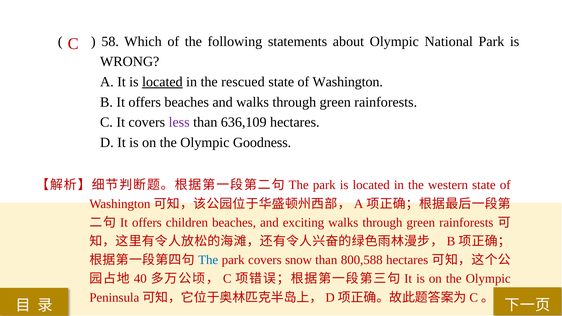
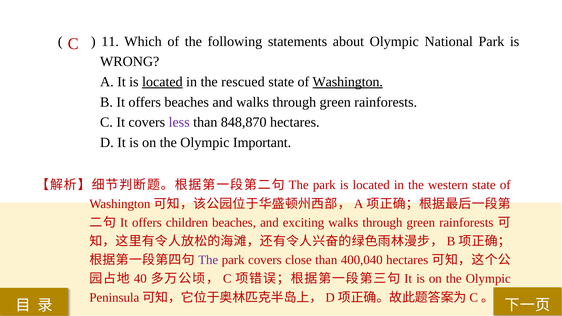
58: 58 -> 11 (110, 41)
Washington underline: none -> present (348, 82)
636,109: 636,109 -> 848,870 (244, 122)
Goodness: Goodness -> Important (262, 143)
The colour: blue -> purple (208, 260)
snow: snow -> close (298, 260)
800,588: 800,588 -> 400,040 (362, 260)
